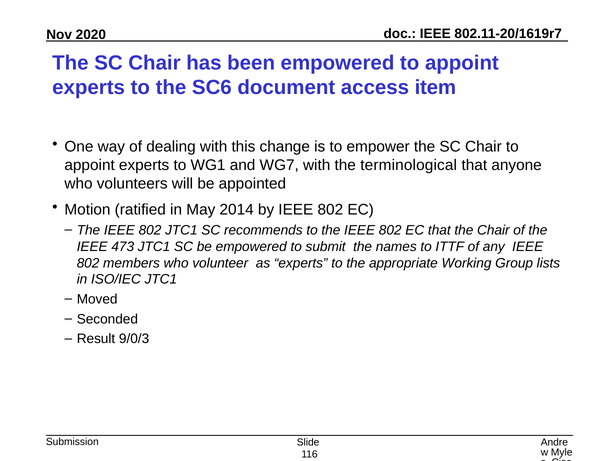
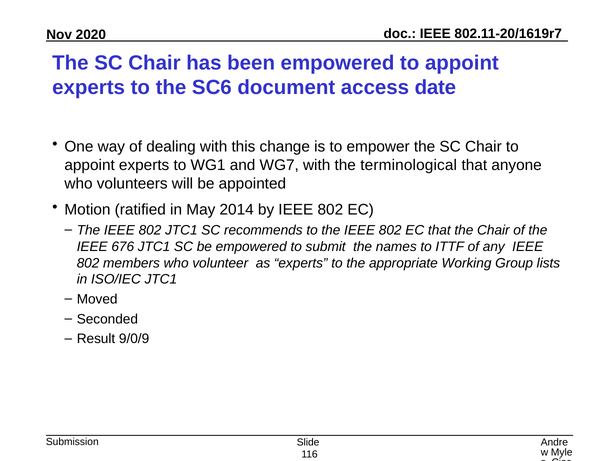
item: item -> date (435, 87)
473: 473 -> 676 (123, 246)
9/0/3: 9/0/3 -> 9/0/9 (134, 338)
